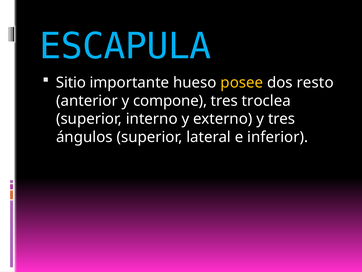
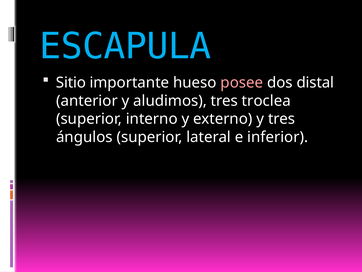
posee colour: yellow -> pink (242, 82)
resto: resto -> distal (315, 82)
compone: compone -> aludimos (170, 101)
